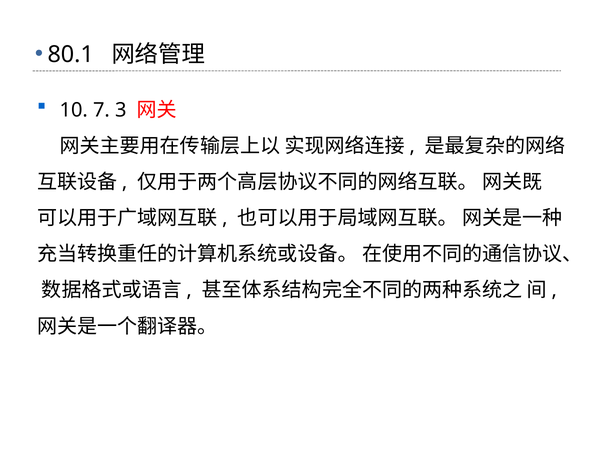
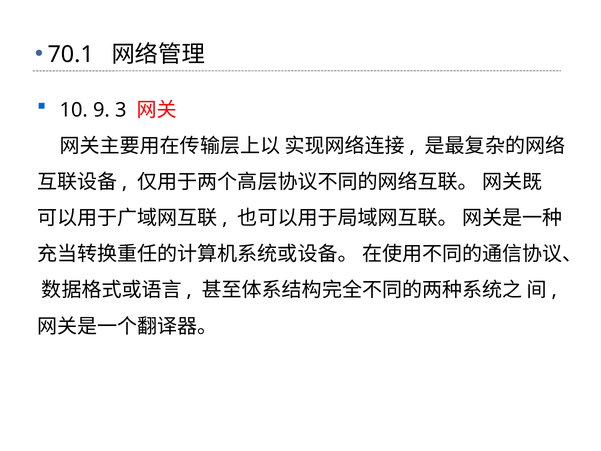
80.1: 80.1 -> 70.1 (71, 54)
7: 7 -> 9 (101, 110)
